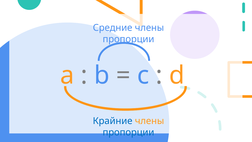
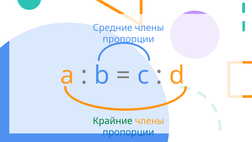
Крайние colour: blue -> green (113, 121)
